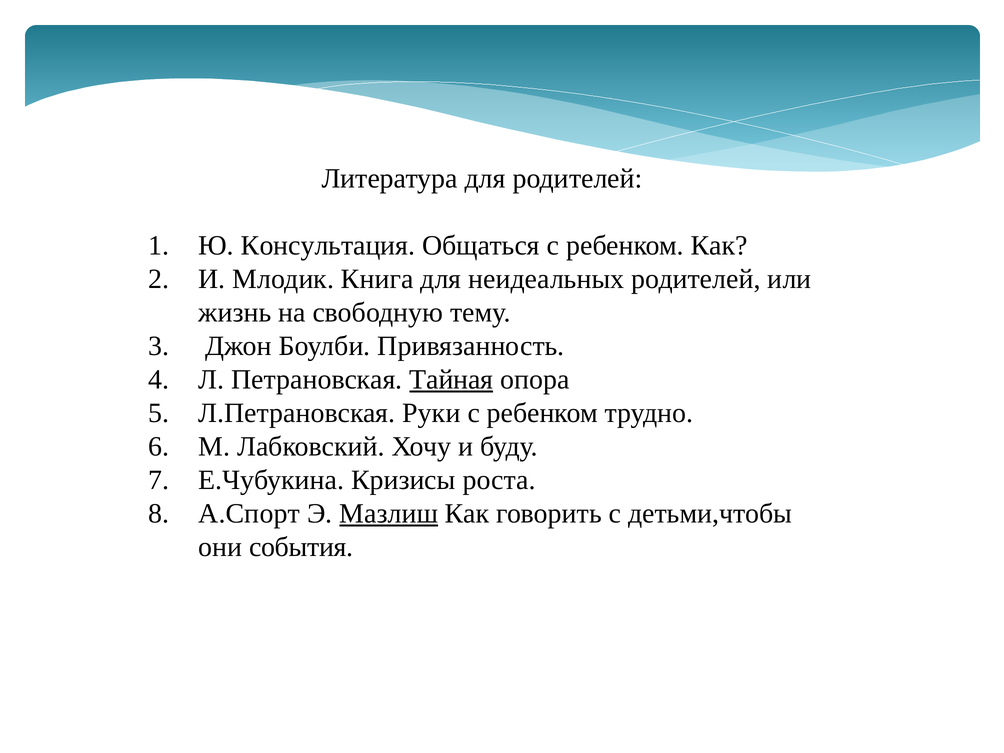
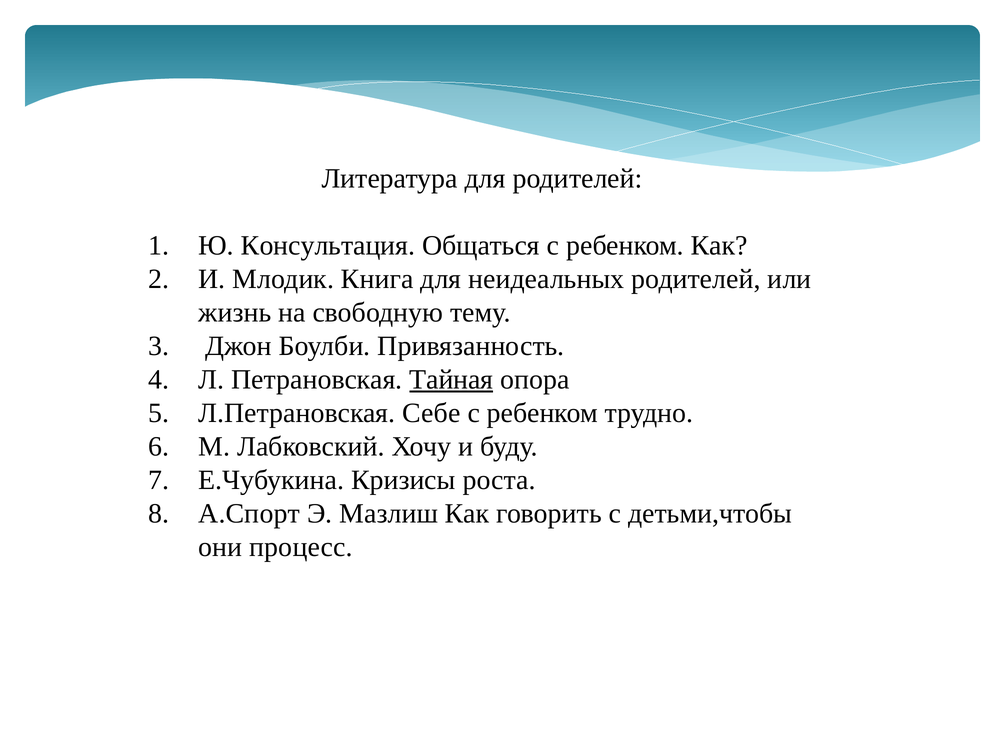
Руки: Руки -> Себе (431, 413)
Мазлиш underline: present -> none (389, 514)
события: события -> процесс (301, 547)
